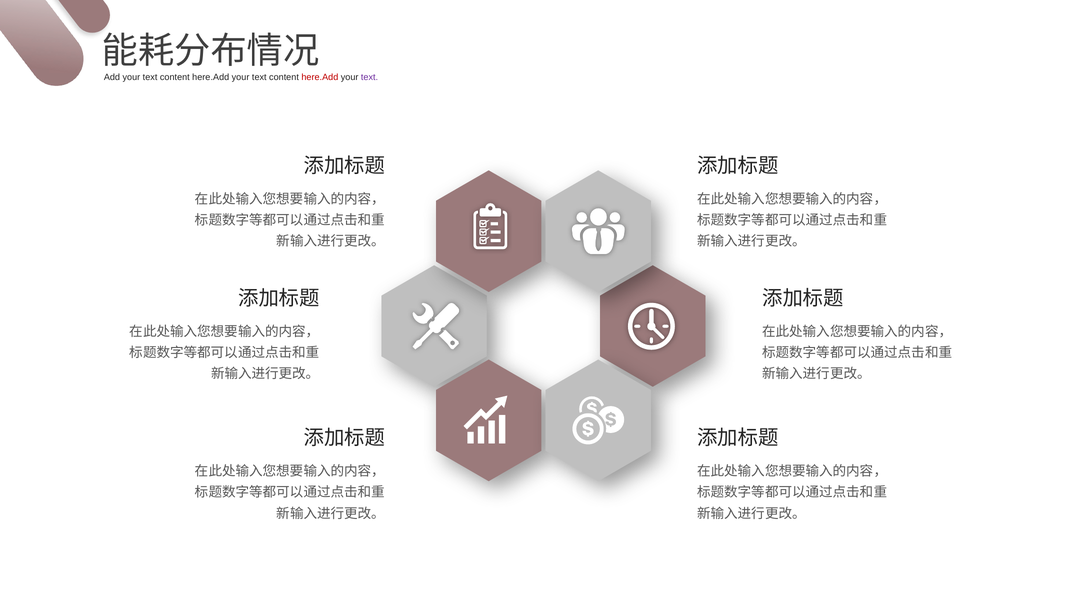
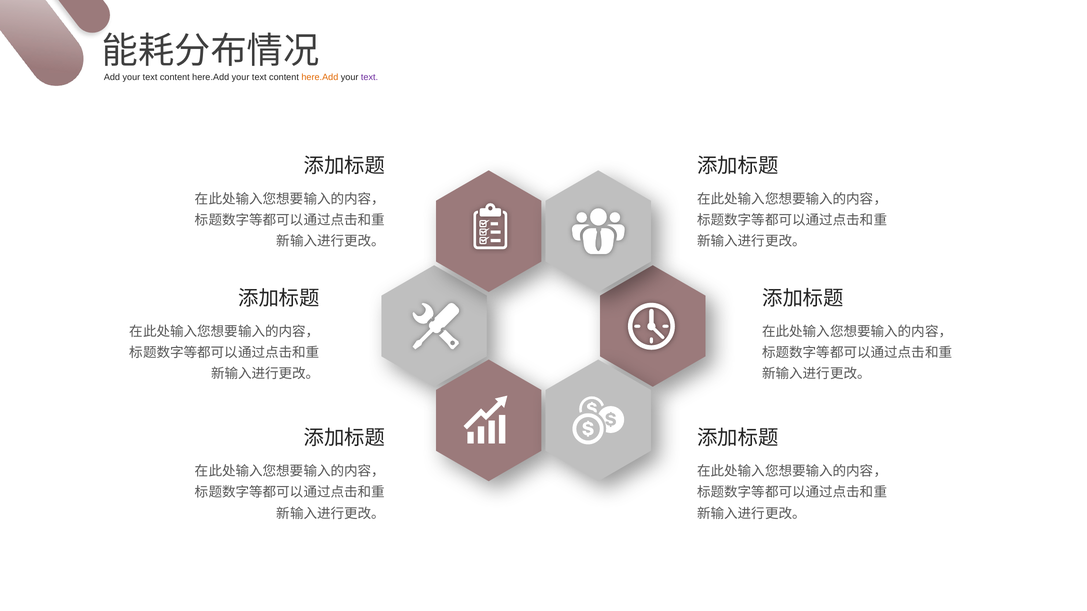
here.Add colour: red -> orange (320, 77)
